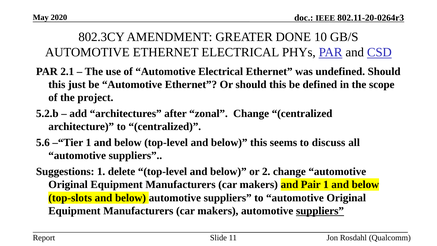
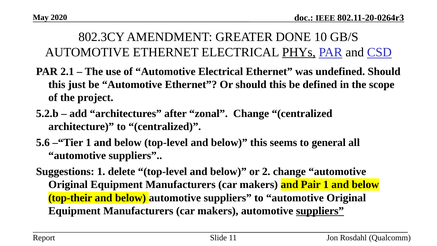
PHYs underline: none -> present (299, 52)
discuss: discuss -> general (329, 142)
top-slots: top-slots -> top-their (70, 198)
